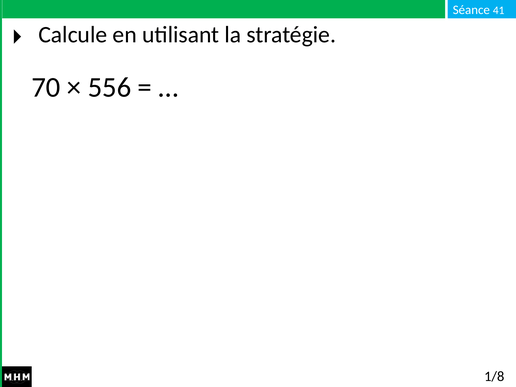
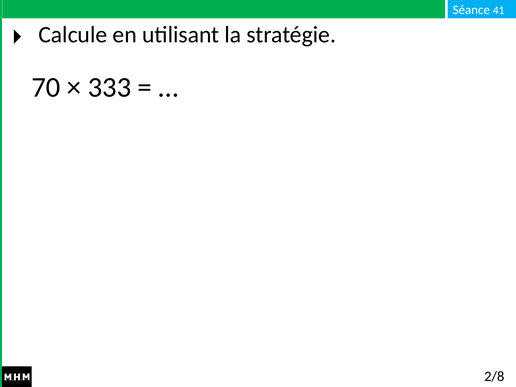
556: 556 -> 333 (109, 87)
1/8: 1/8 -> 2/8 (494, 376)
